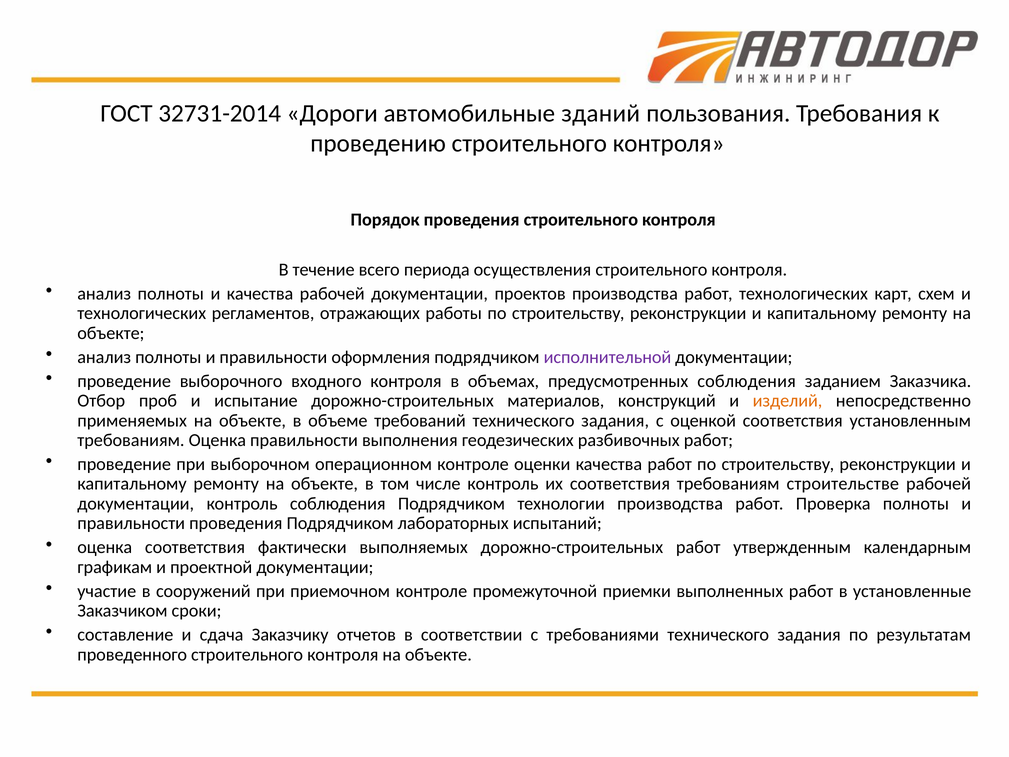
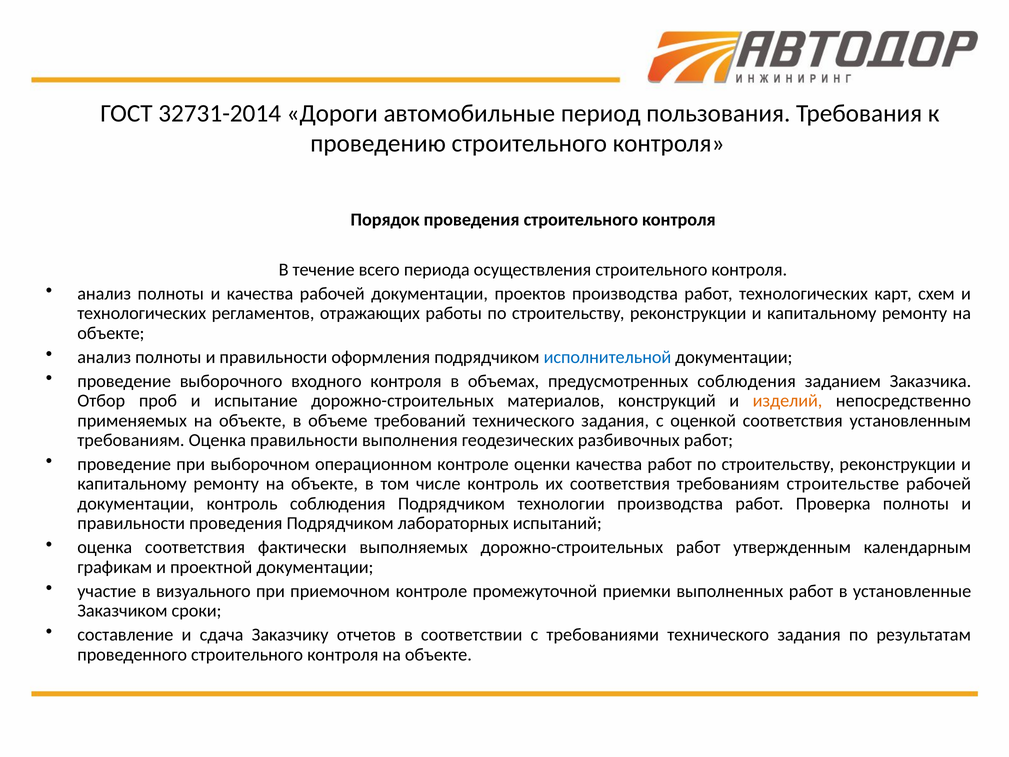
зданий: зданий -> период (601, 113)
исполнительной colour: purple -> blue (608, 357)
сооружений: сооружений -> визуального (203, 591)
